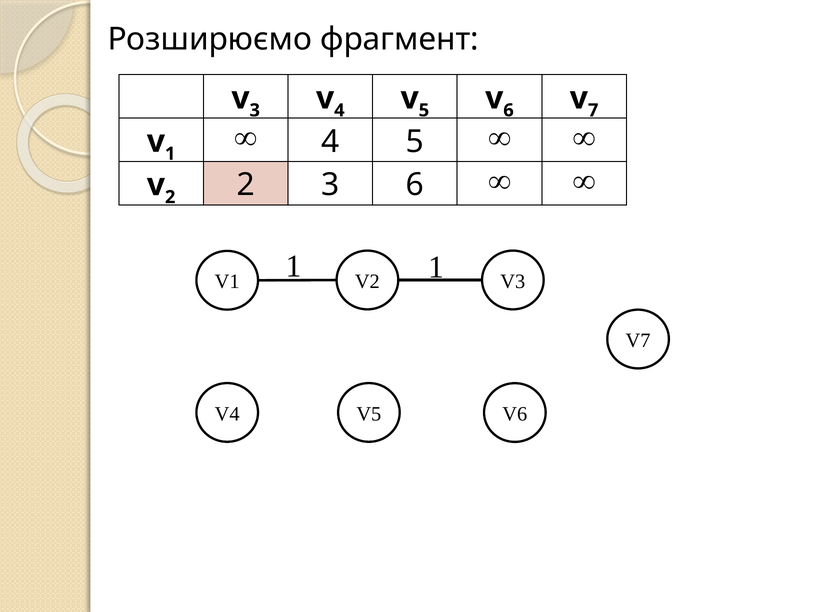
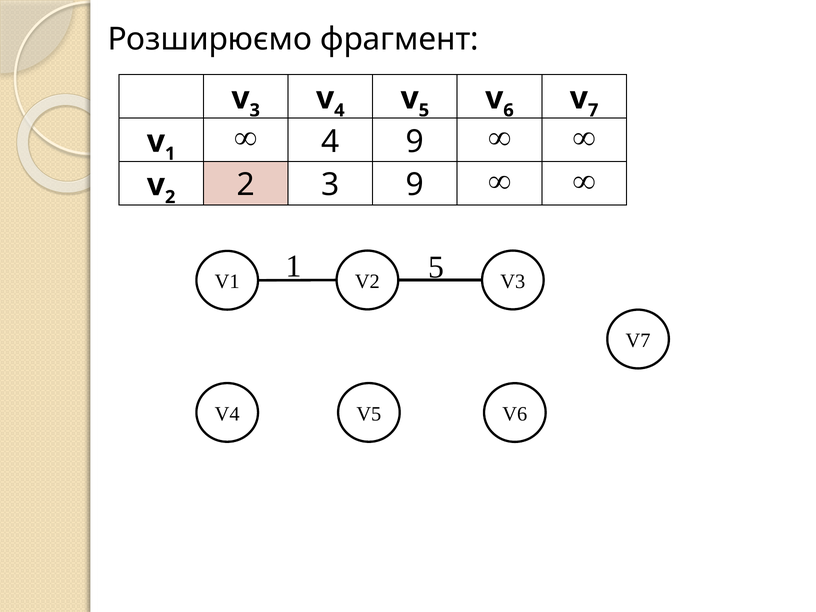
4 5: 5 -> 9 (415, 142)
3 6: 6 -> 9 (415, 185)
1 1: 1 -> 5 (436, 267)
